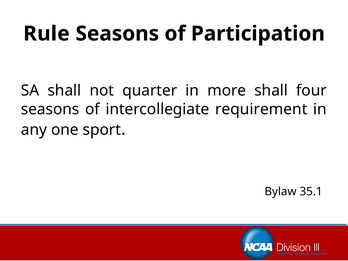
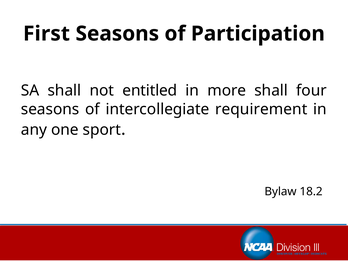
Rule: Rule -> First (46, 34)
quarter: quarter -> entitled (150, 91)
35.1: 35.1 -> 18.2 (311, 192)
